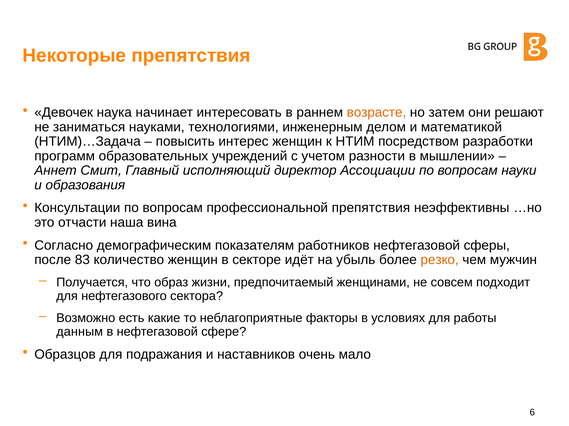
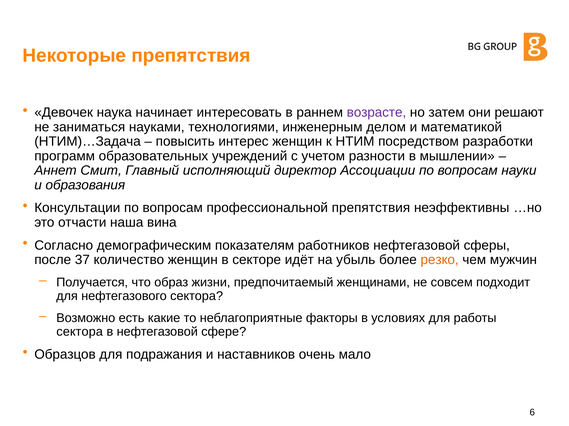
возрасте colour: orange -> purple (376, 113)
83: 83 -> 37 (82, 260)
данным: данным -> сектора (80, 332)
